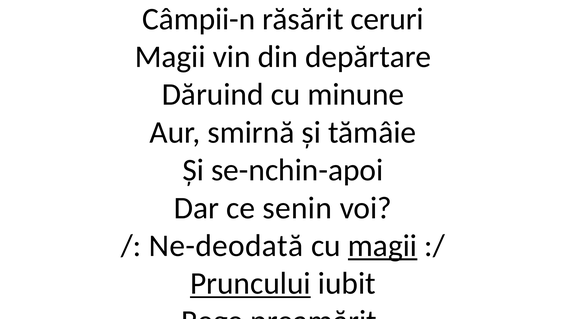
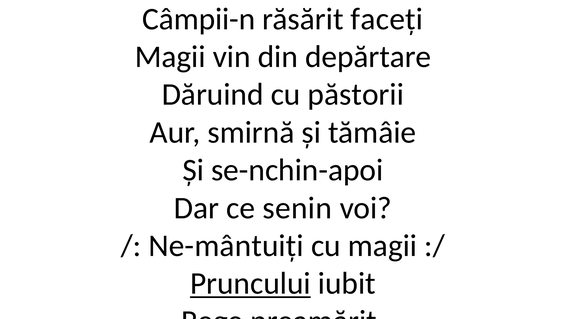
ceruri: ceruri -> faceți (387, 19)
minune: minune -> păstorii (356, 94)
Ne-deodată: Ne-deodată -> Ne-mântuiți (226, 245)
magii underline: present -> none (383, 245)
